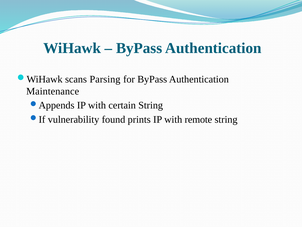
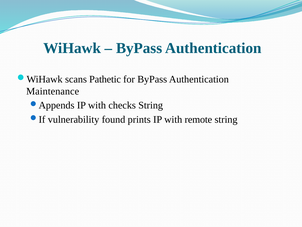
Parsing: Parsing -> Pathetic (105, 79)
certain: certain -> checks (122, 105)
